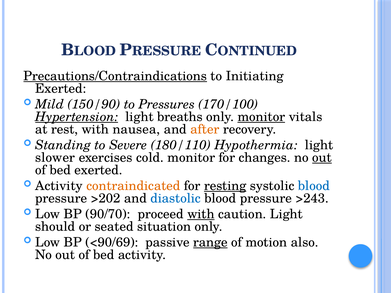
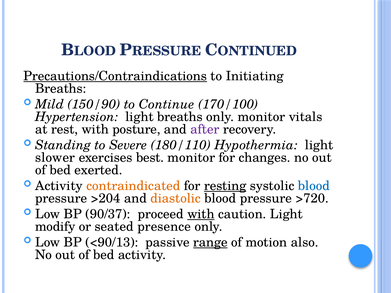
Exerted: Exerted -> Breaths (61, 89)
Pressures: Pressures -> Continue (167, 104)
Hypertension underline: present -> none (77, 117)
monitor underline: present -> none (261, 117)
nausea: nausea -> posture (136, 129)
after colour: orange -> purple (205, 129)
cold: cold -> best (150, 158)
out underline: present -> none (322, 158)
>202: >202 -> >204 (106, 198)
diastolic colour: blue -> orange (176, 198)
>243: >243 -> >720 (312, 198)
90/70: 90/70 -> 90/37 (108, 214)
should: should -> modify (55, 227)
situation: situation -> presence (164, 227)
<90/69: <90/69 -> <90/13 (112, 243)
